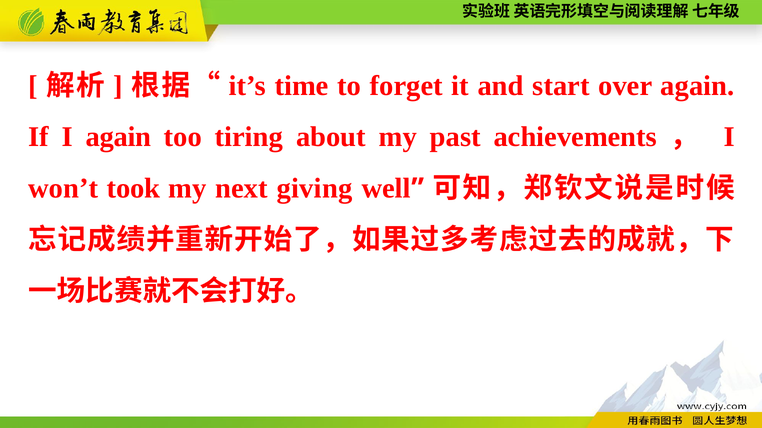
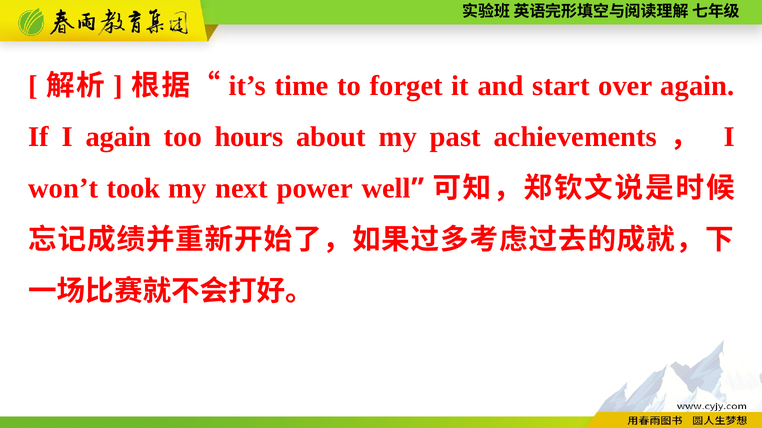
tiring: tiring -> hours (249, 137)
giving: giving -> power (315, 189)
